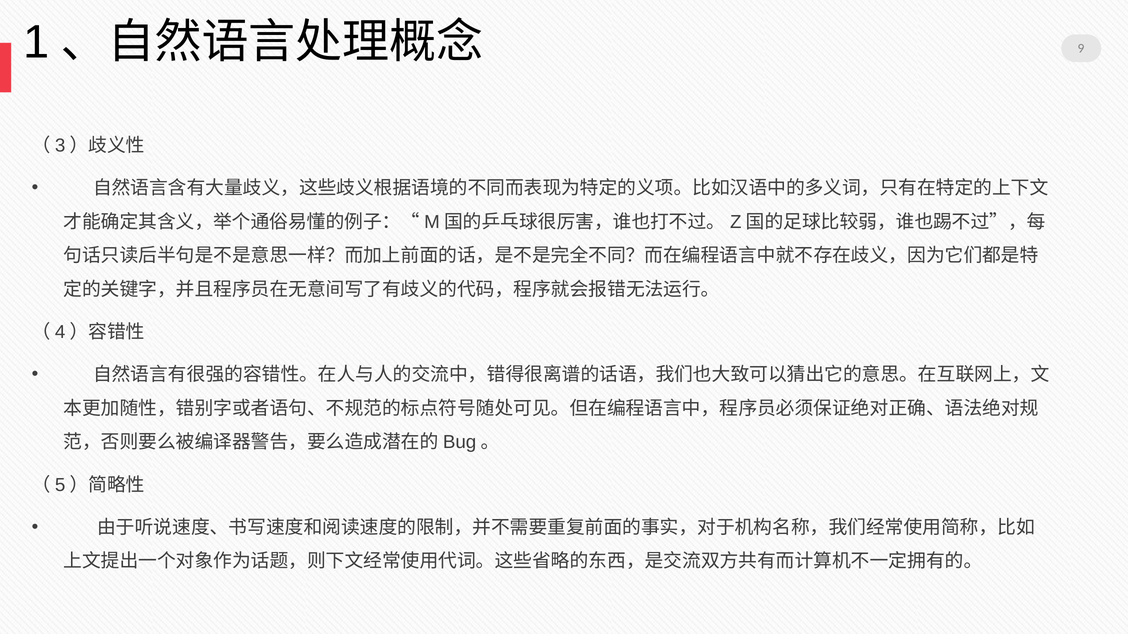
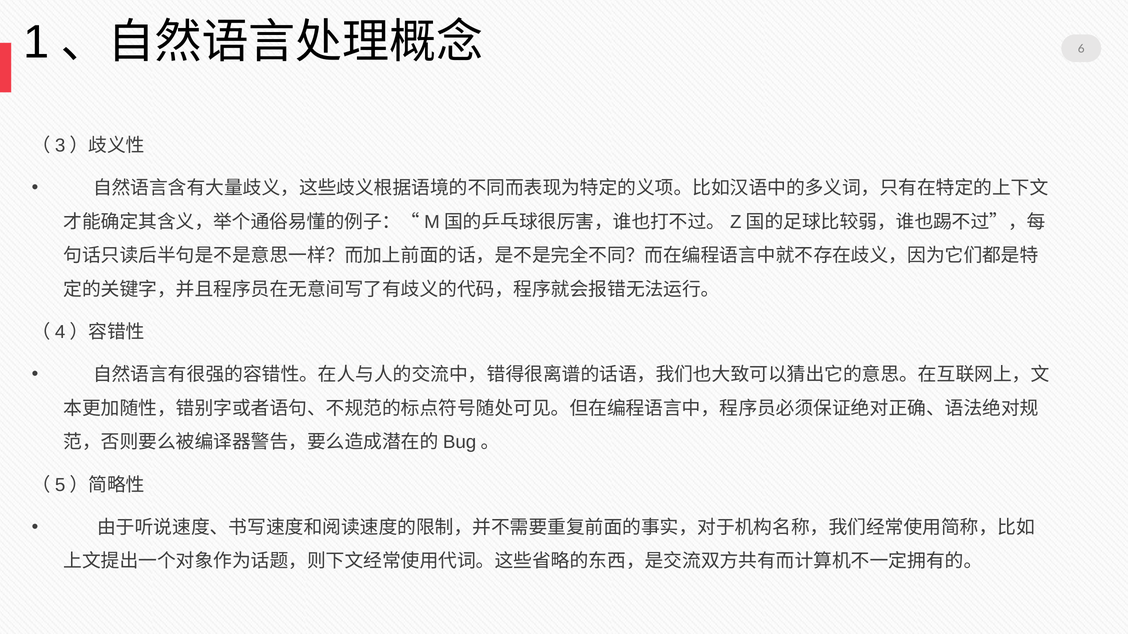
9: 9 -> 6 (1081, 49)
